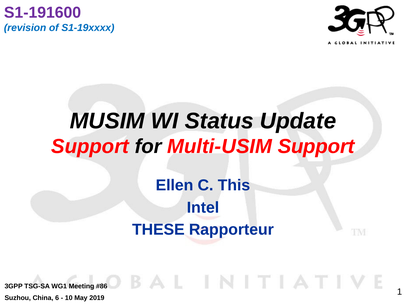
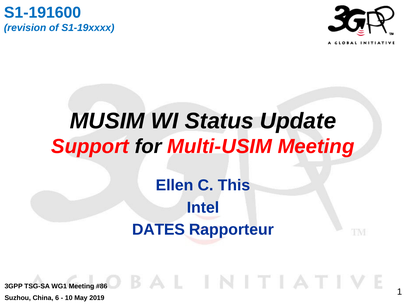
S1-191600 colour: purple -> blue (43, 13)
Multi-USIM Support: Support -> Meeting (316, 146)
THESE: THESE -> DATES (158, 229)
